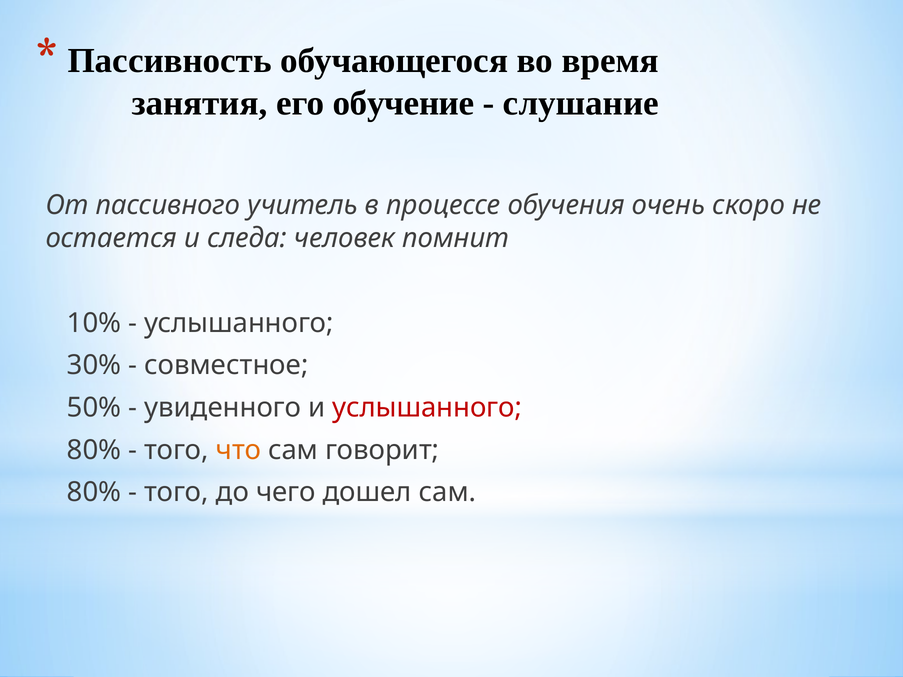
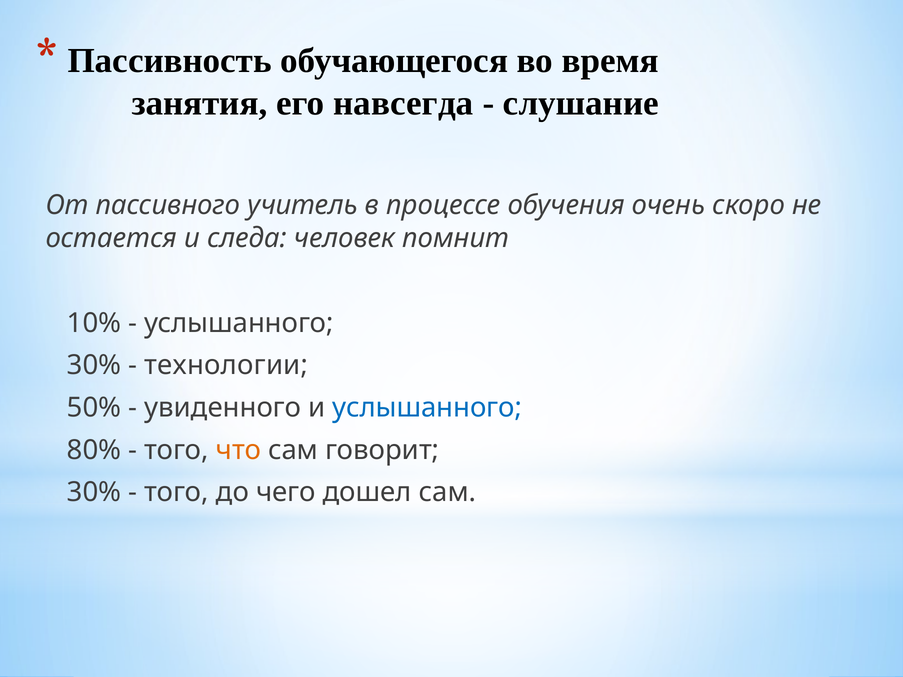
обучение: обучение -> навсегда (403, 103)
совместное: совместное -> технологии (226, 365)
услышанного colour: red -> blue (427, 408)
80%: 80% -> 30% (94, 493)
